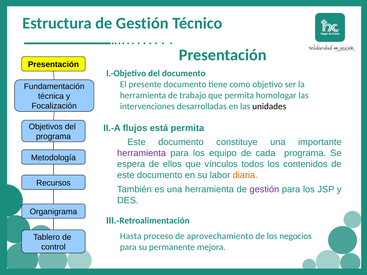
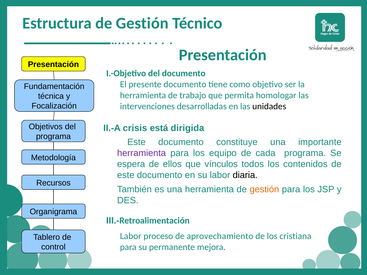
flujos: flujos -> crisis (135, 128)
está permita: permita -> dirigida (187, 128)
diaria colour: orange -> black (245, 175)
gestión colour: purple -> orange (264, 189)
Hasta: Hasta -> Labor (131, 236)
negocios: negocios -> cristiana (295, 236)
